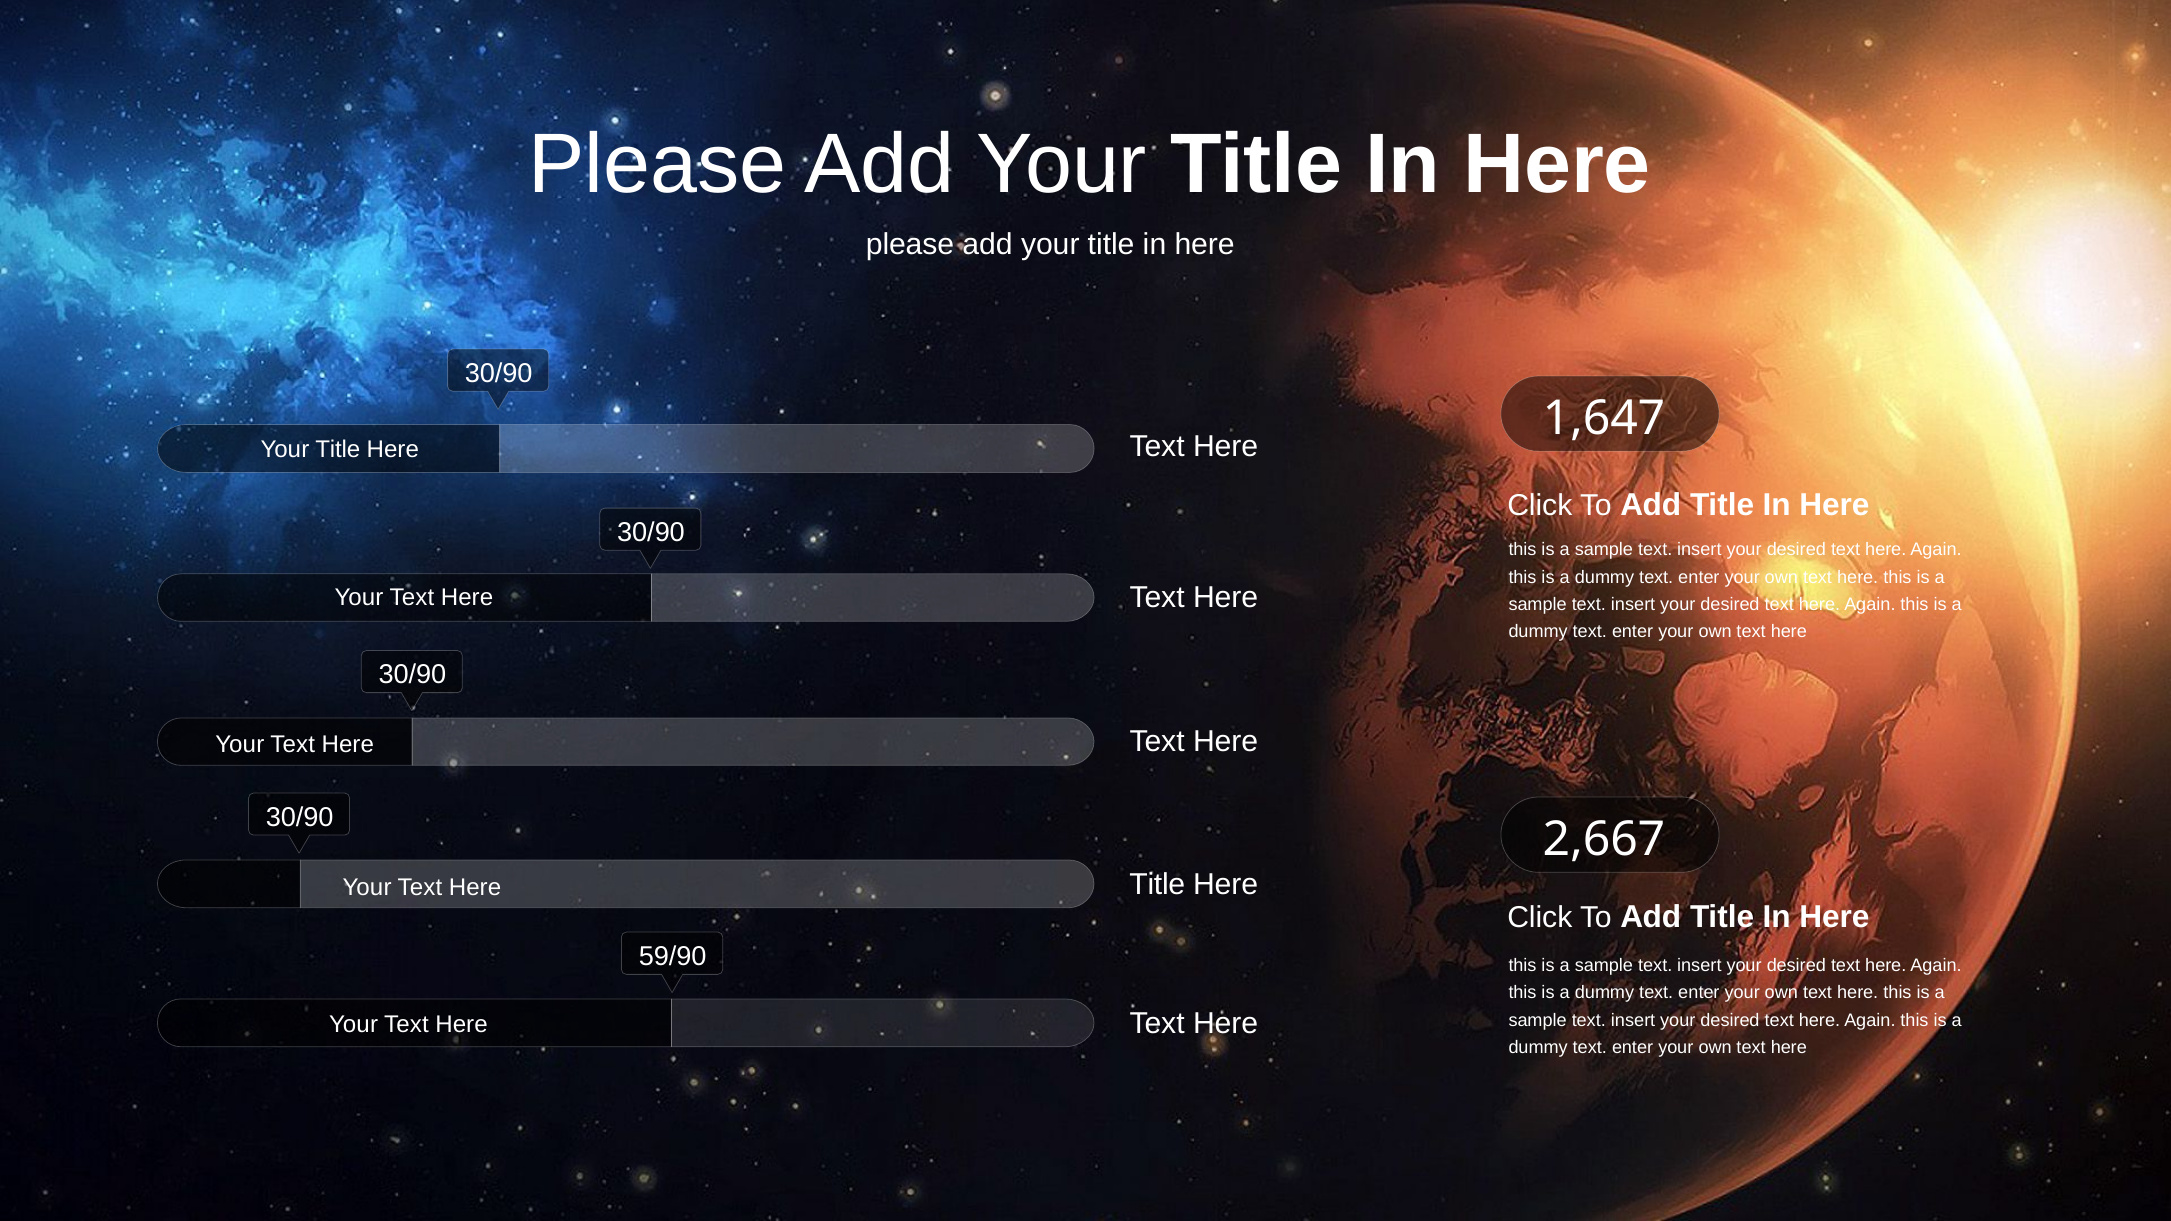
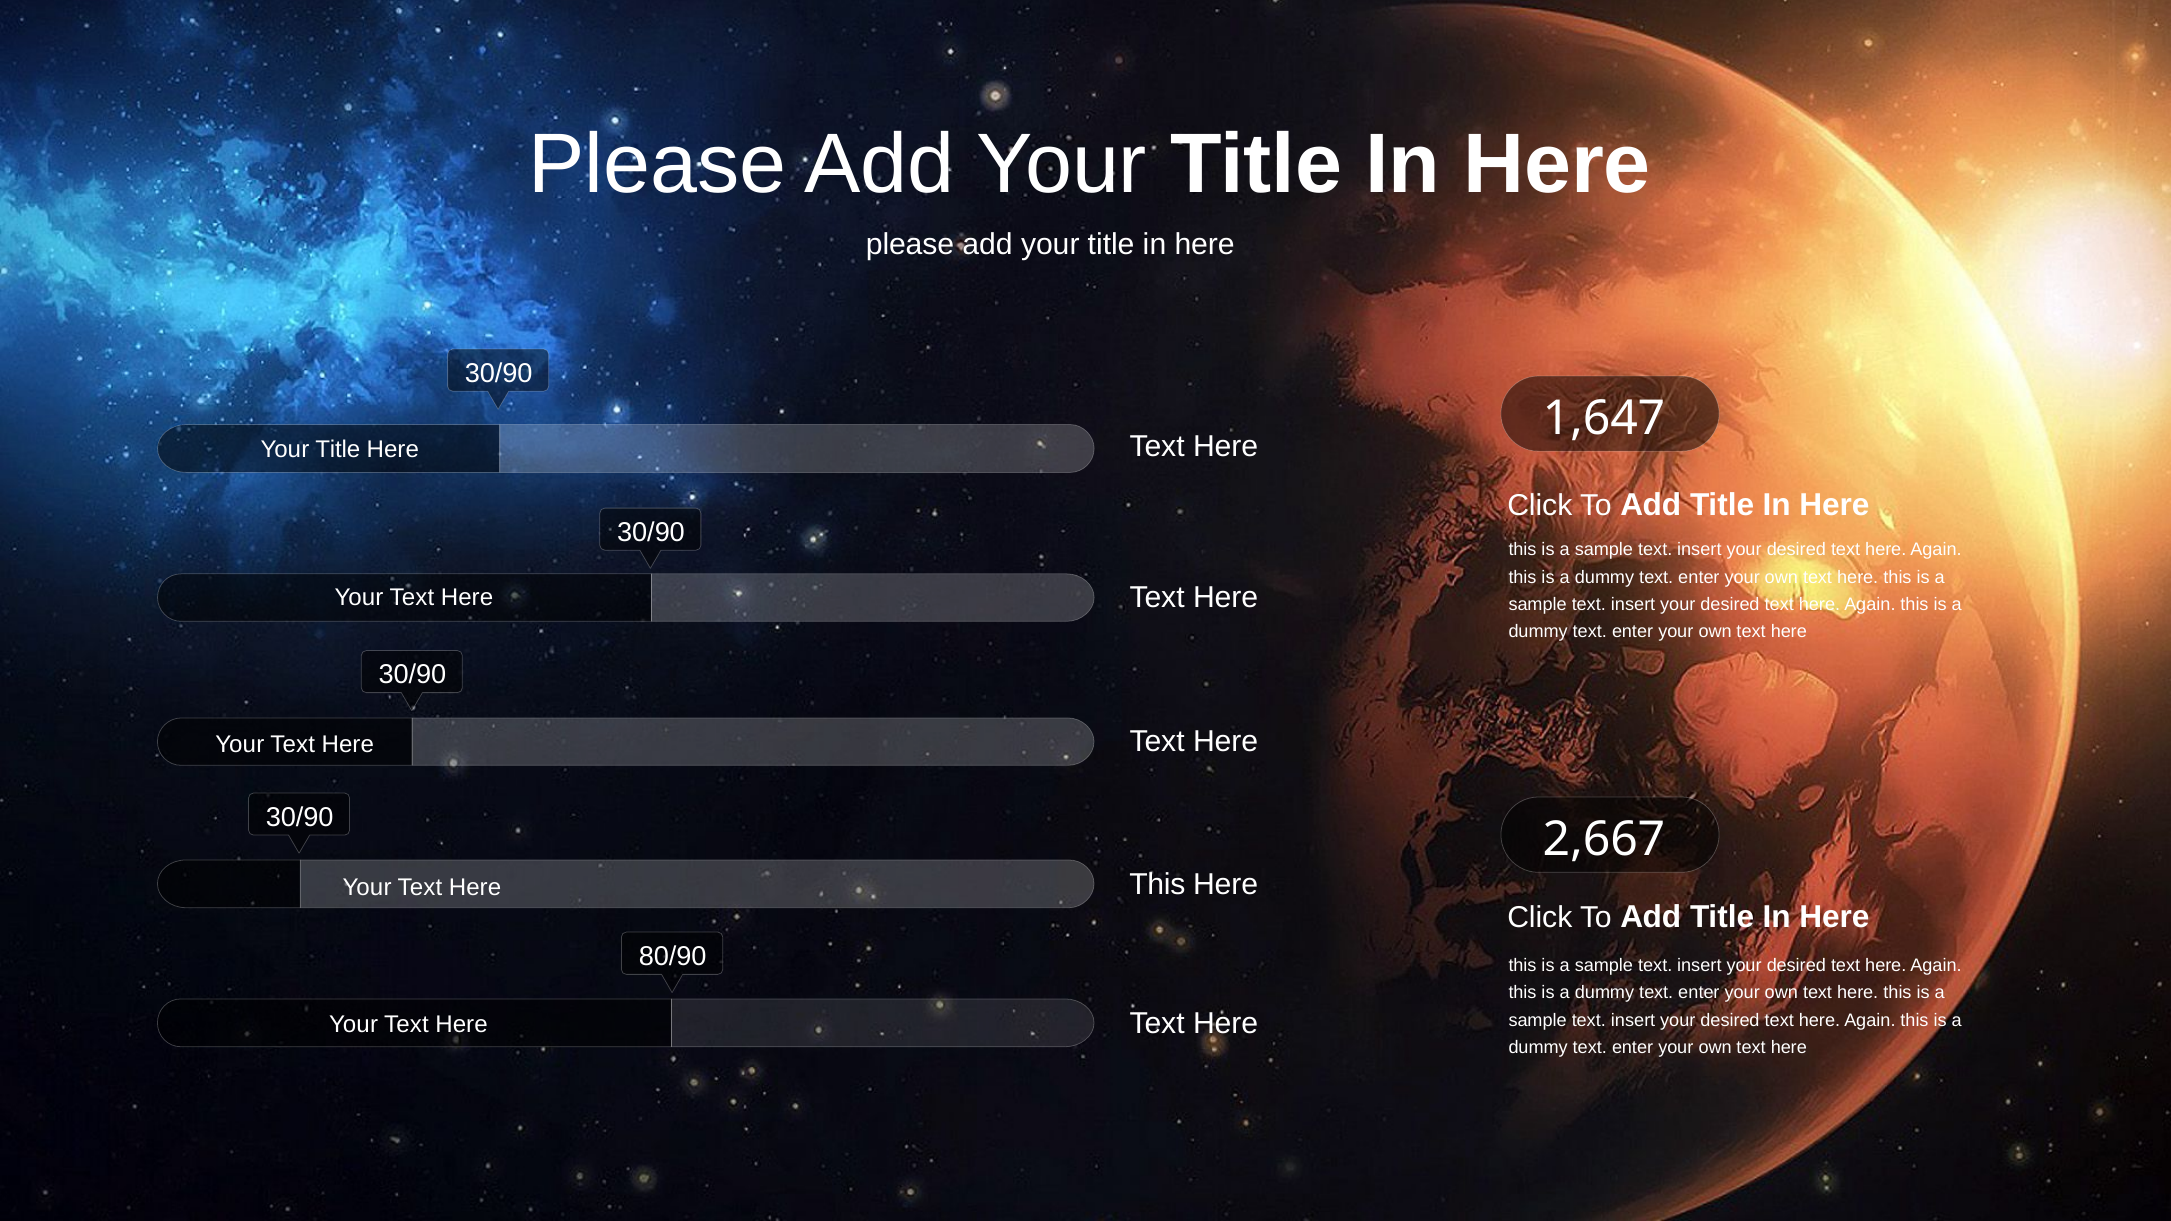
Title: Title -> This (1157, 884)
59/90: 59/90 -> 80/90 (673, 956)
